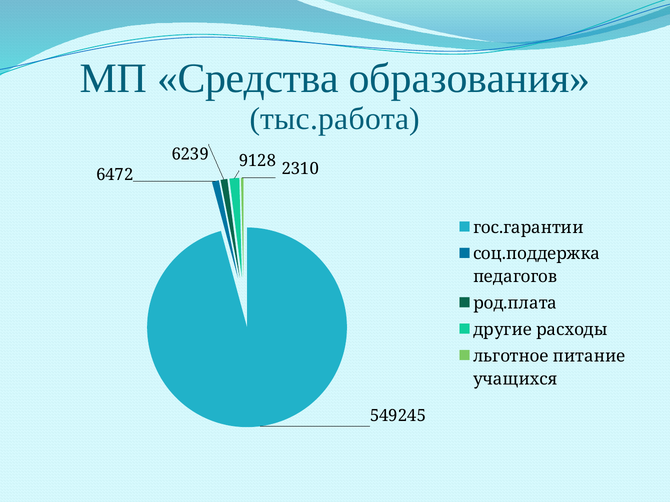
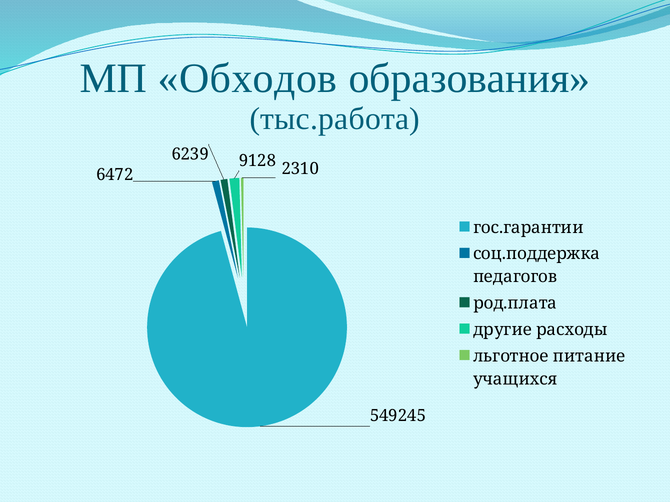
Средства: Средства -> Обходов (247, 78)
